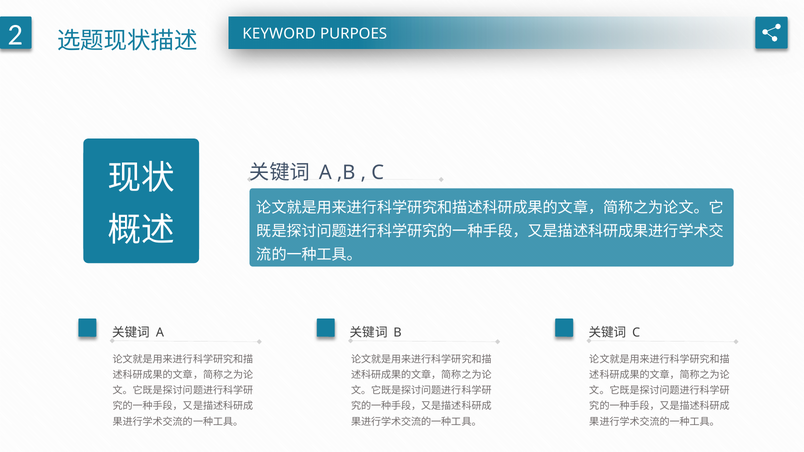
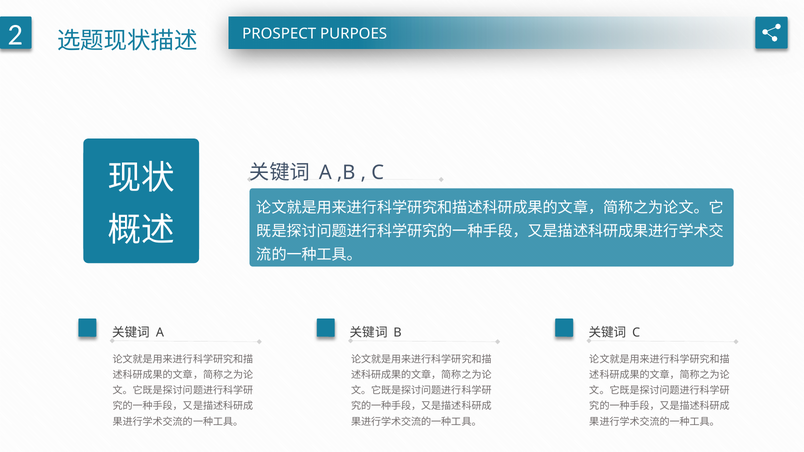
KEYWORD: KEYWORD -> PROSPECT (279, 34)
